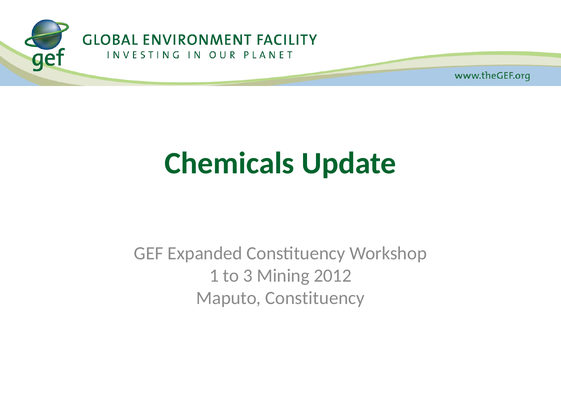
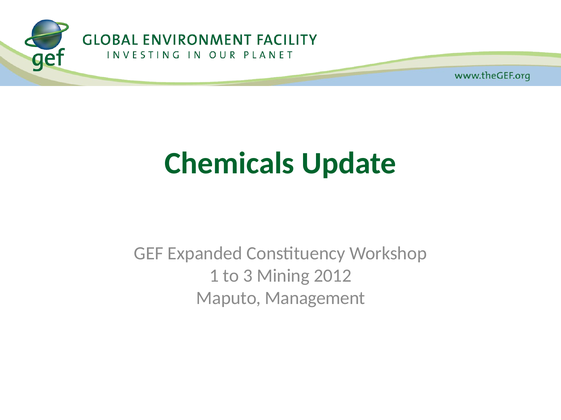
Maputo Constituency: Constituency -> Management (315, 299)
